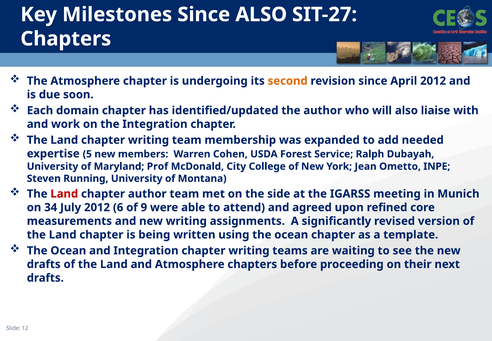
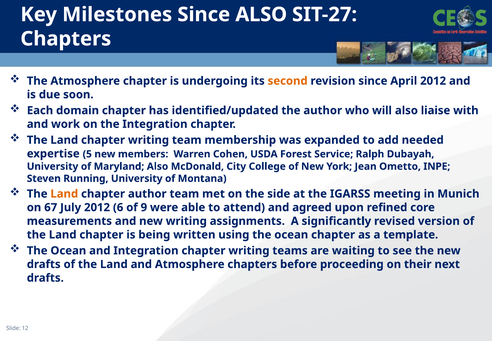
Maryland Prof: Prof -> Also (158, 166)
Land colour: red -> orange (64, 194)
34: 34 -> 67 (51, 207)
